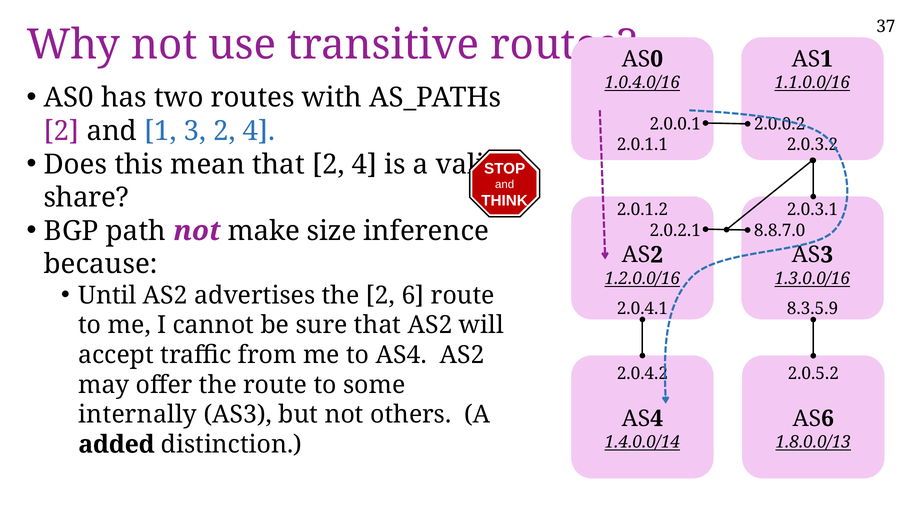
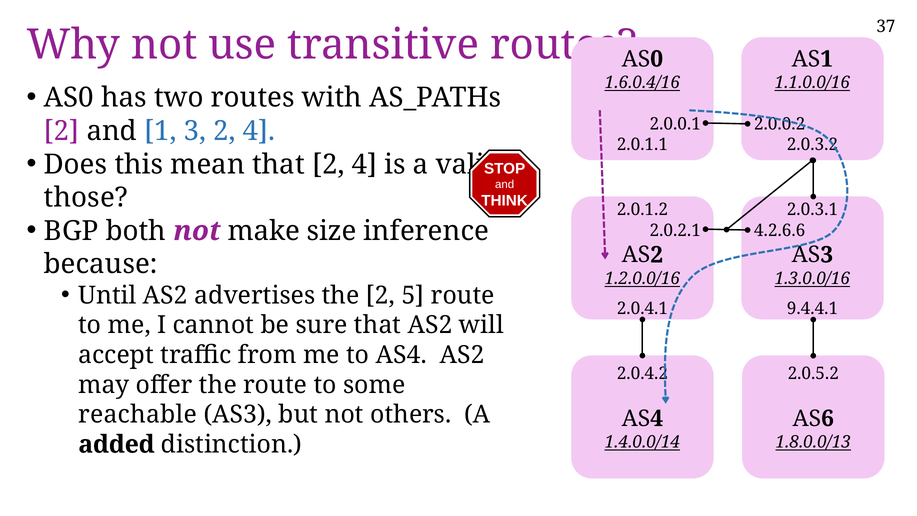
1.0.4.0/16: 1.0.4.0/16 -> 1.6.0.4/16 (642, 83)
share: share -> those (86, 198)
path: path -> both (136, 231)
8.8.7.0: 8.8.7.0 -> 4.2.6.6 (780, 230)
6: 6 -> 5 (413, 295)
8.3.5.9: 8.3.5.9 -> 9.4.4.1 (812, 308)
internally: internally -> reachable (138, 415)
